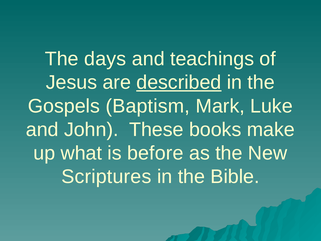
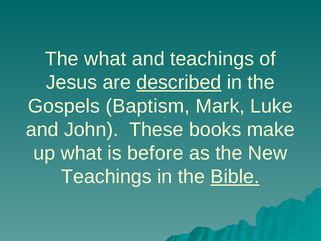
The days: days -> what (105, 59)
Scriptures: Scriptures -> Teachings (106, 177)
Bible underline: none -> present (235, 177)
